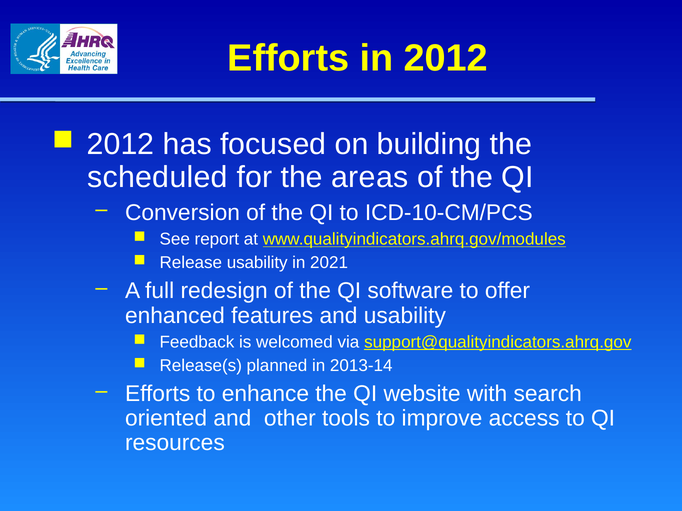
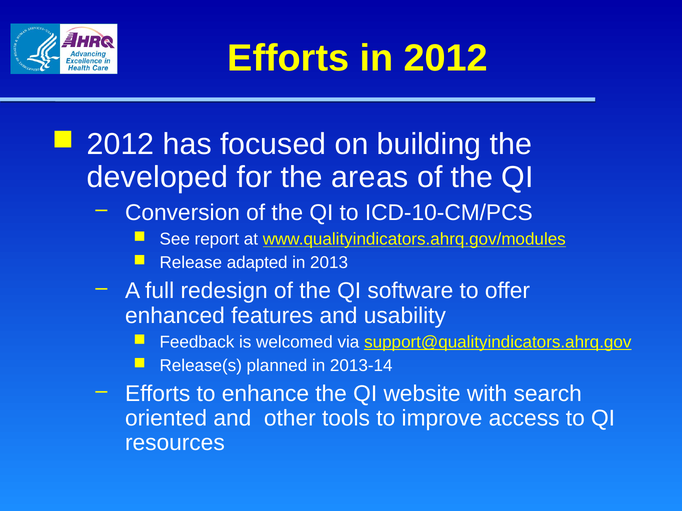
scheduled: scheduled -> developed (158, 177)
Release usability: usability -> adapted (257, 263)
2021: 2021 -> 2013 (329, 263)
